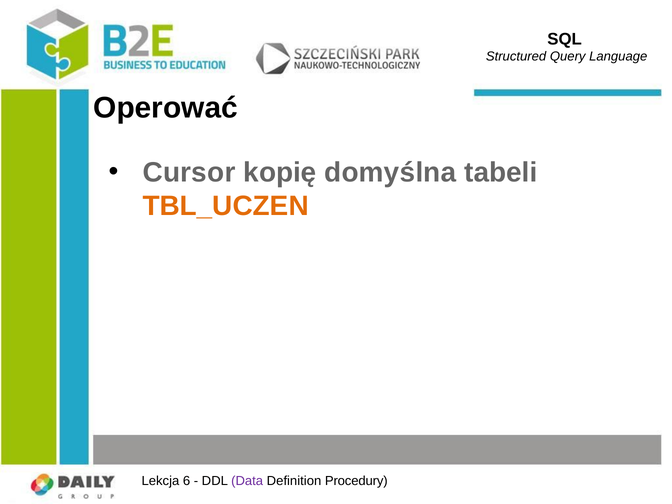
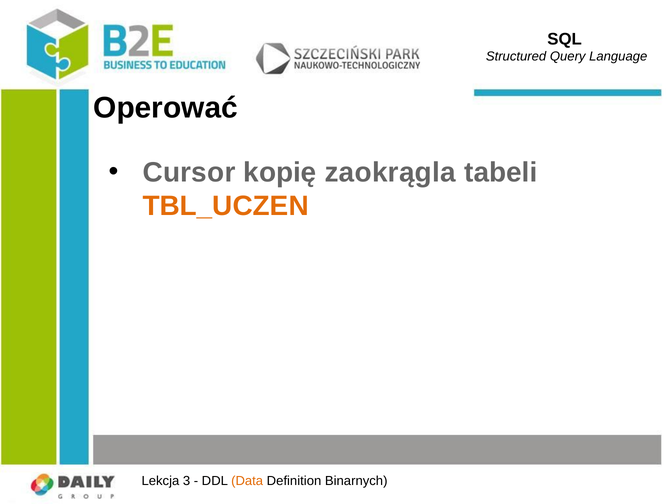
domyślna: domyślna -> zaokrągla (390, 172)
6: 6 -> 3 (187, 481)
Data colour: purple -> orange (247, 481)
Procedury: Procedury -> Binarnych (356, 481)
